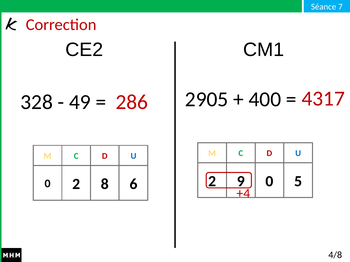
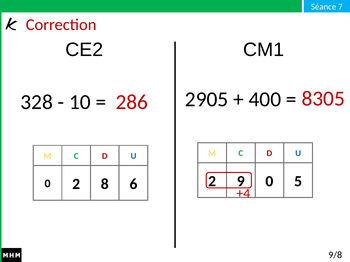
4317: 4317 -> 8305 (323, 99)
49: 49 -> 10 (80, 102)
4/8: 4/8 -> 9/8 (335, 255)
